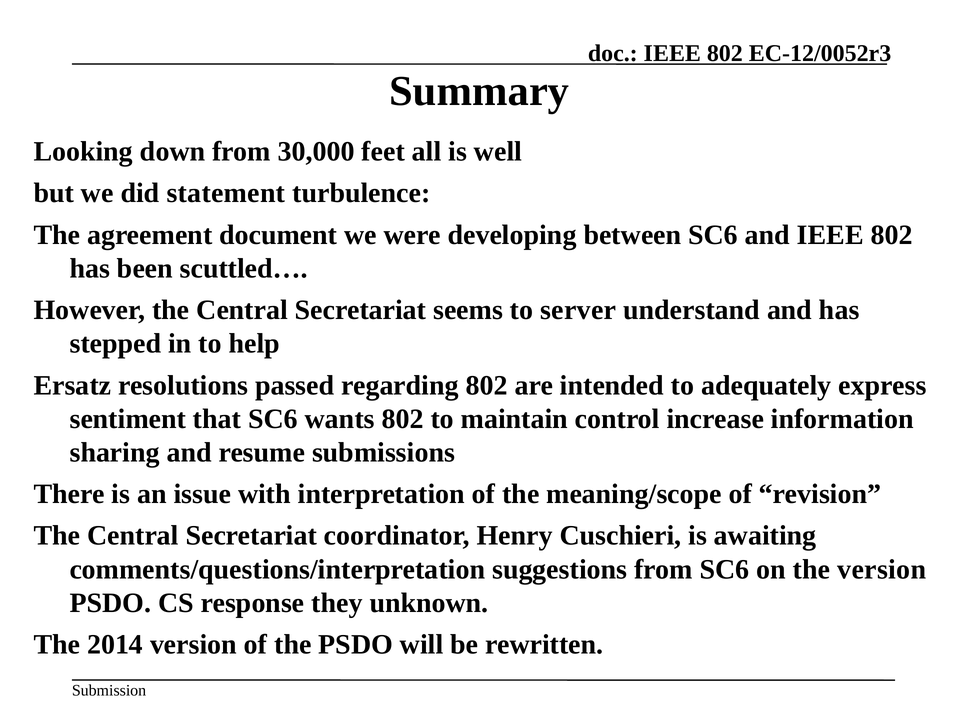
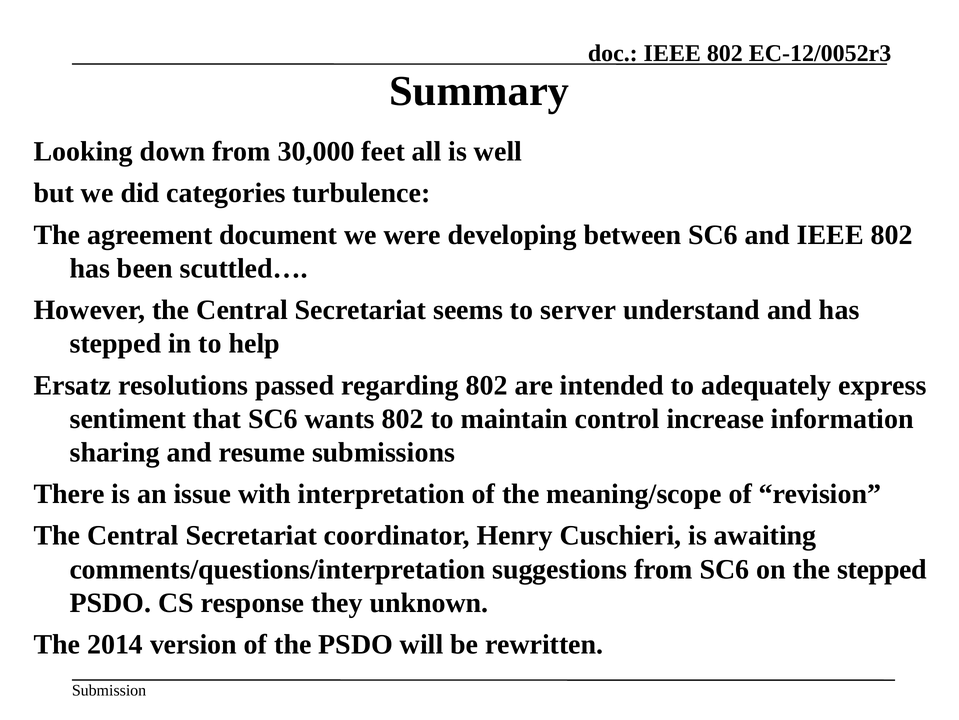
statement: statement -> categories (226, 193)
the version: version -> stepped (882, 569)
